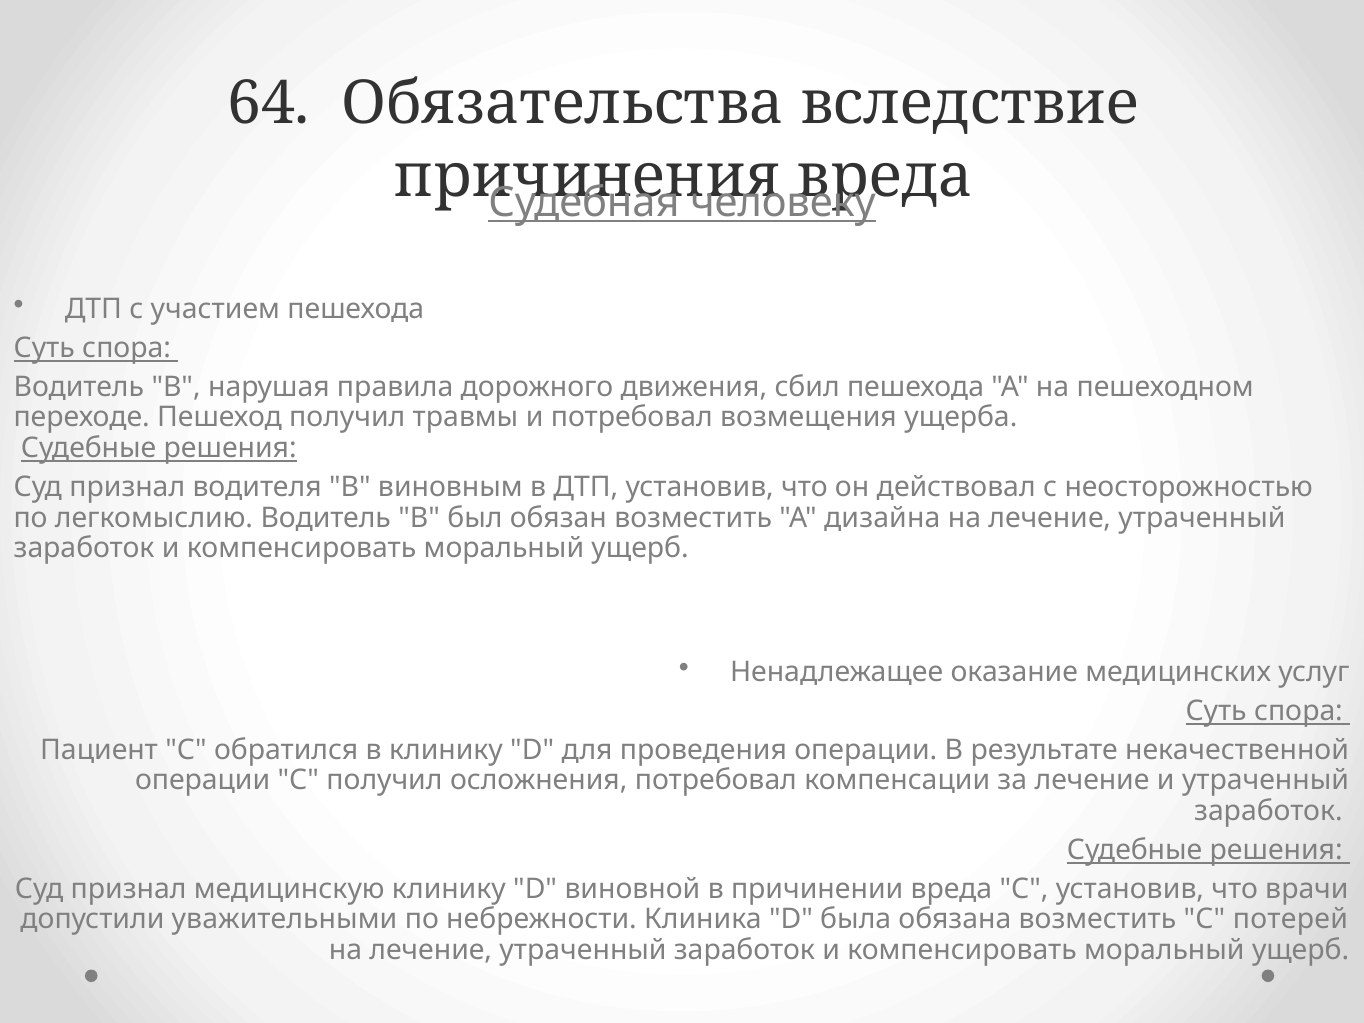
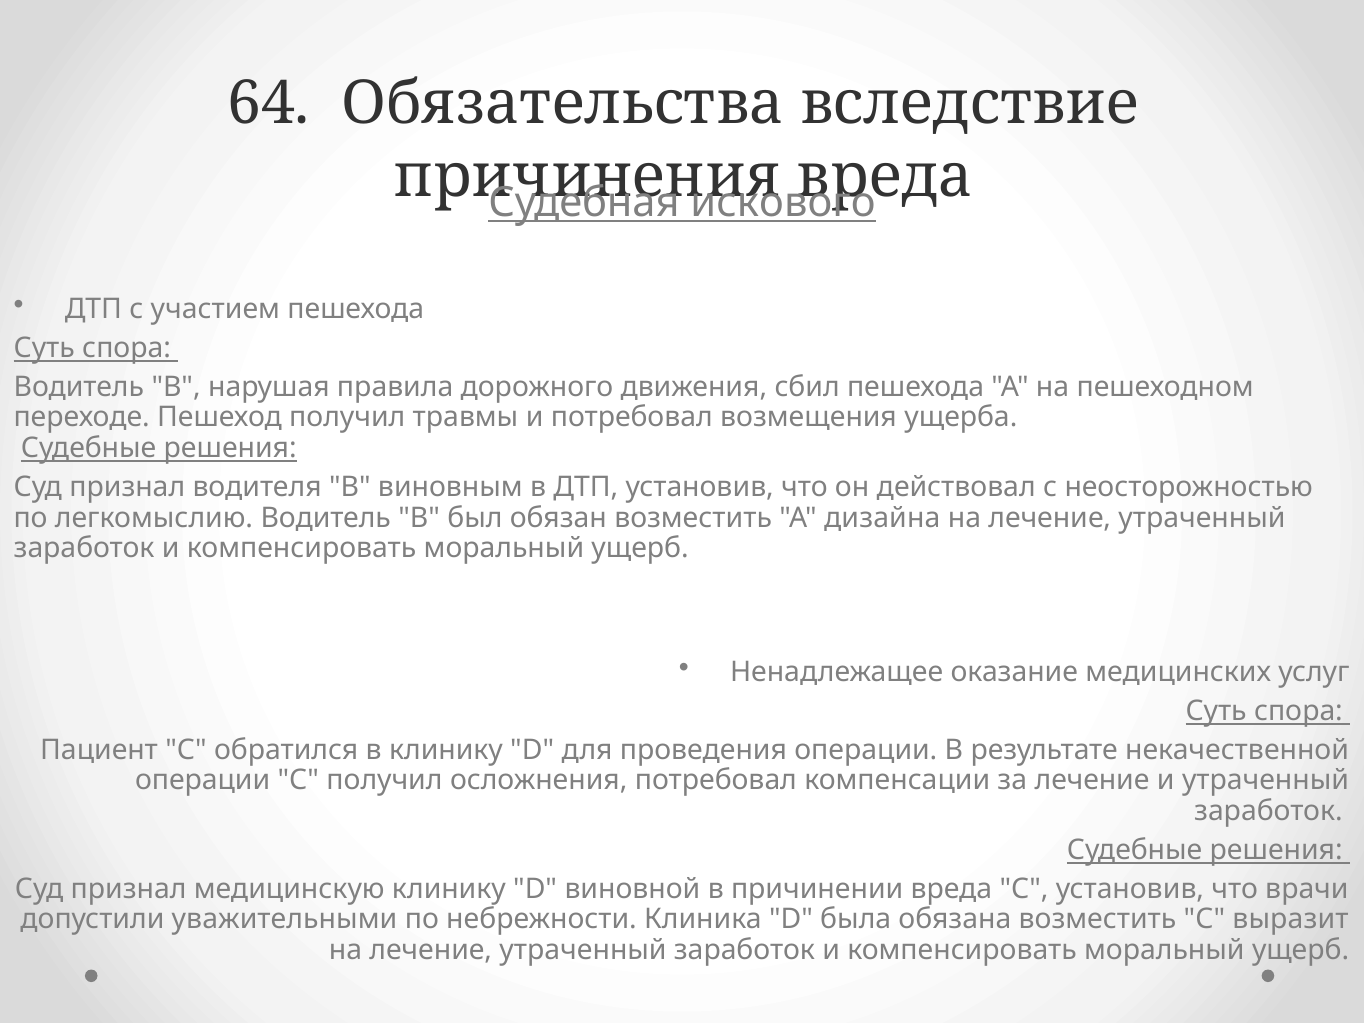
человеку: человеку -> искового (783, 203)
потерей: потерей -> выразит (1291, 920)
